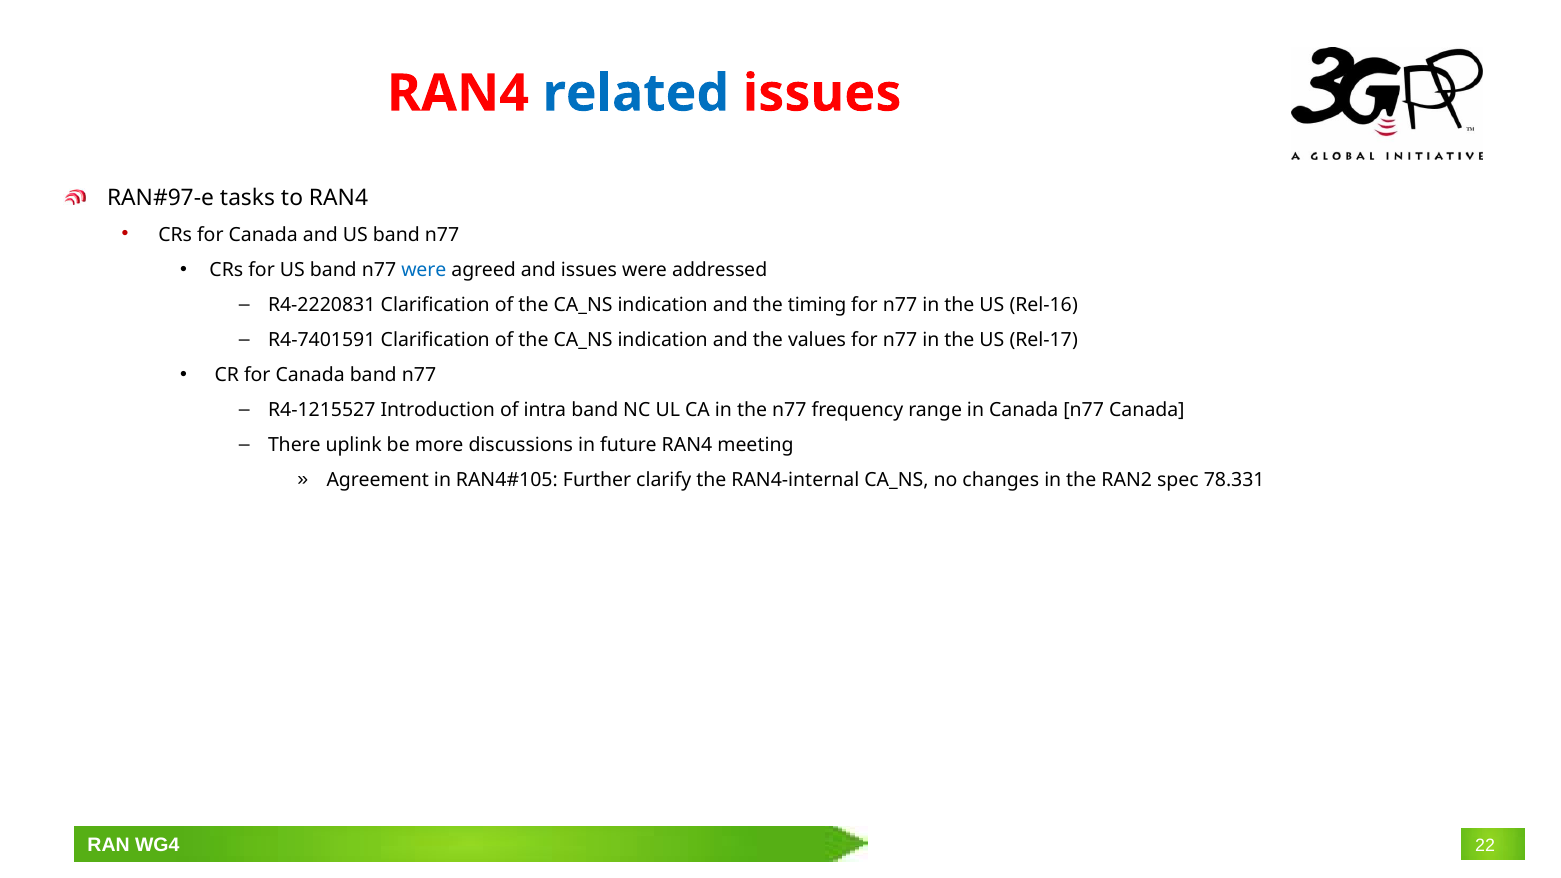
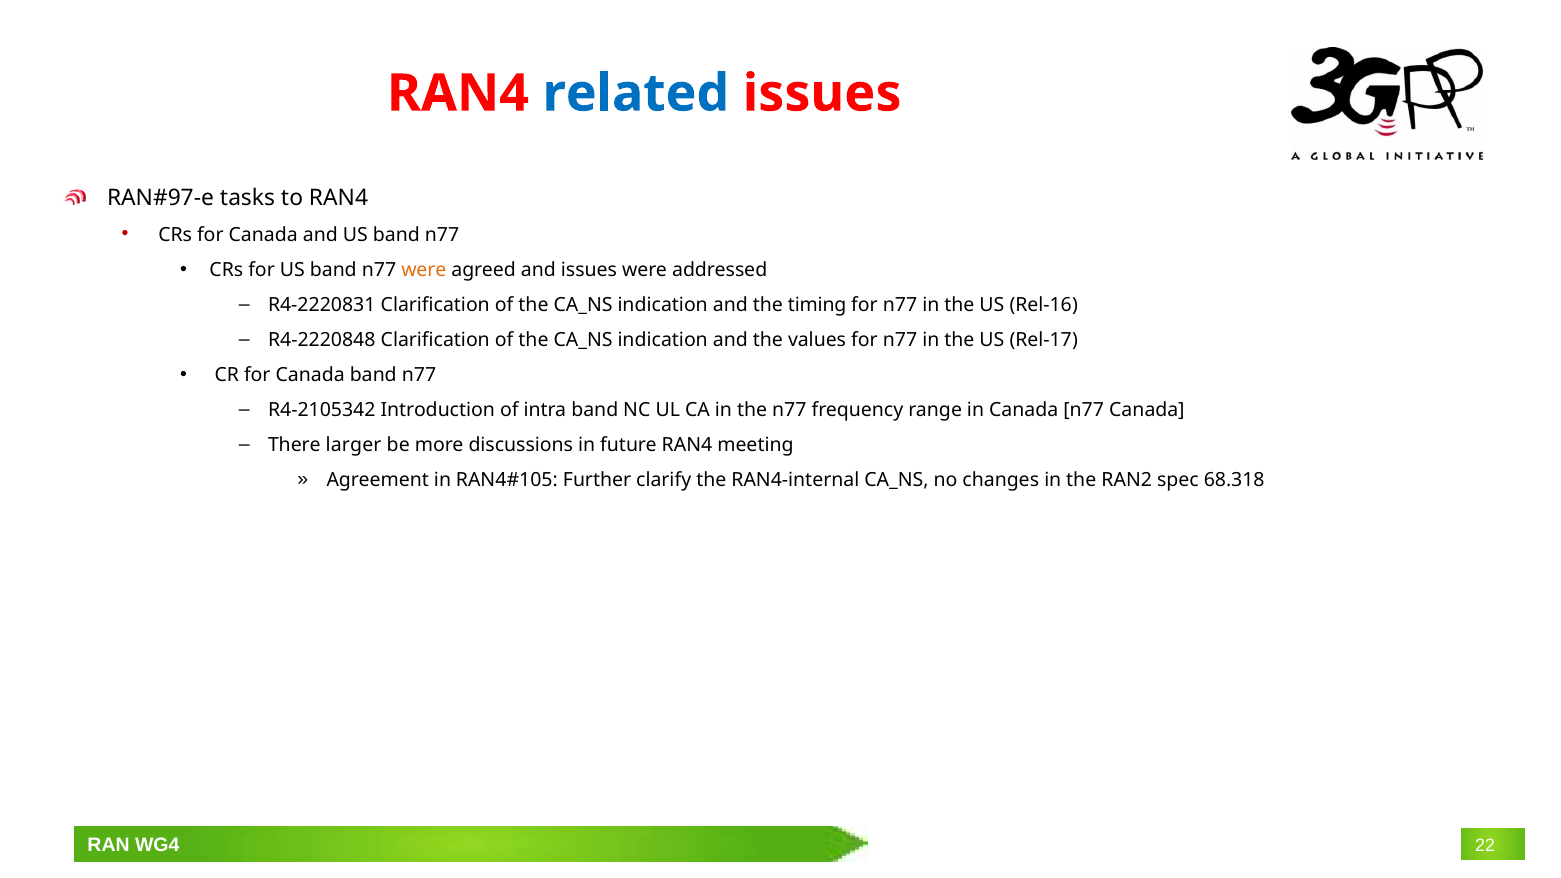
were colour: blue -> orange (424, 270)
R4-7401591: R4-7401591 -> R4-2220848 (322, 340)
R4-1215527: R4-1215527 -> R4-2105342 (322, 410)
uplink: uplink -> larger (354, 445)
78.331: 78.331 -> 68.318 (1234, 480)
